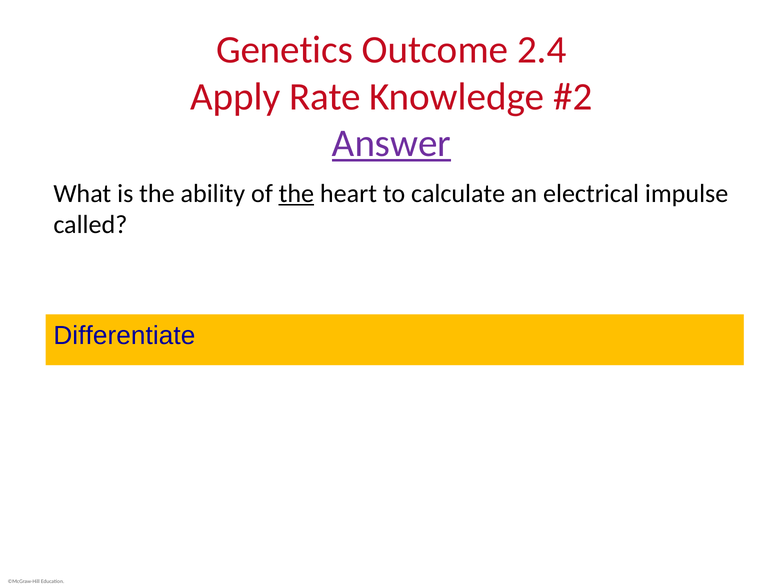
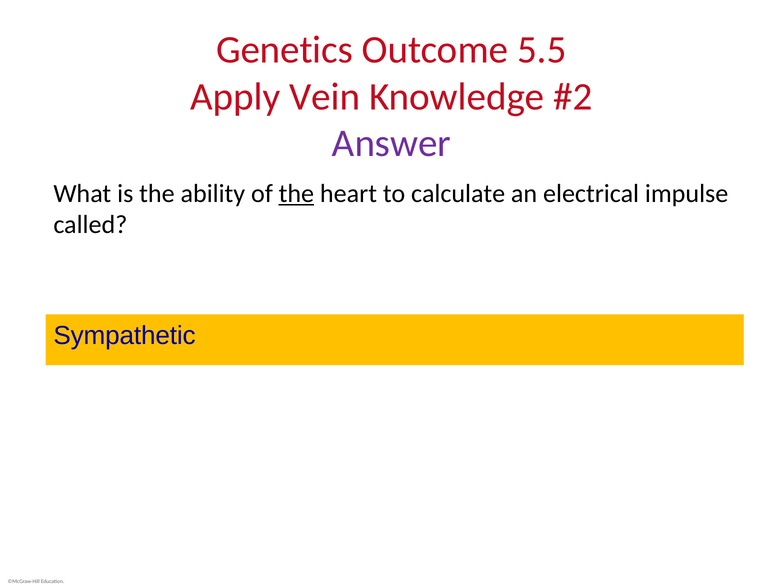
2.4: 2.4 -> 5.5 (542, 50)
Rate: Rate -> Vein (325, 97)
Answer underline: present -> none (392, 144)
Differentiate: Differentiate -> Sympathetic (124, 336)
